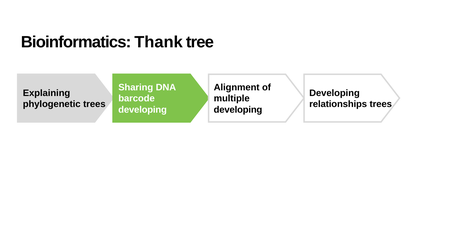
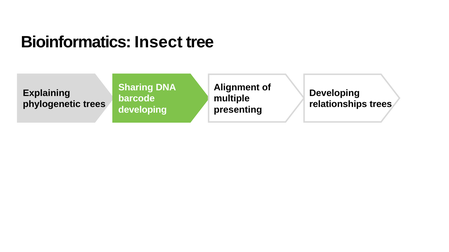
Thank: Thank -> Insect (159, 42)
developing: developing -> presenting (238, 110)
